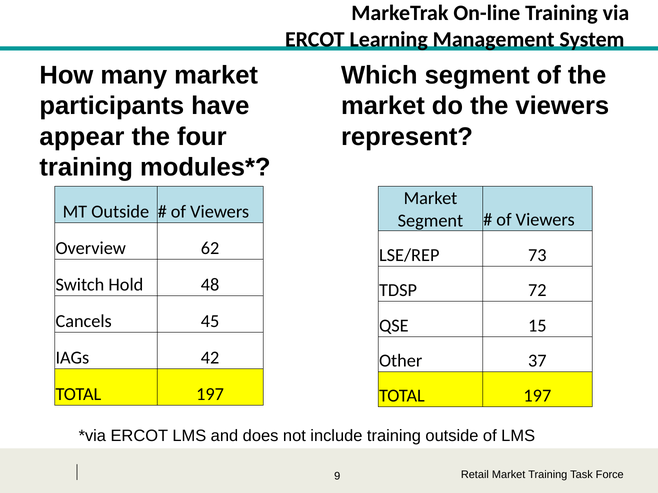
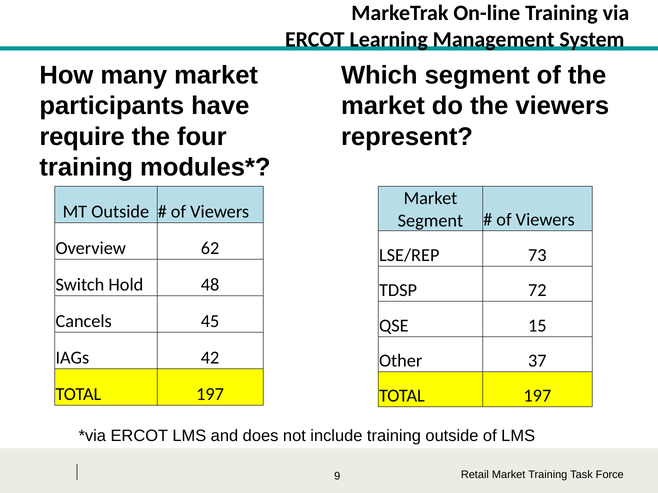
appear: appear -> require (82, 137)
